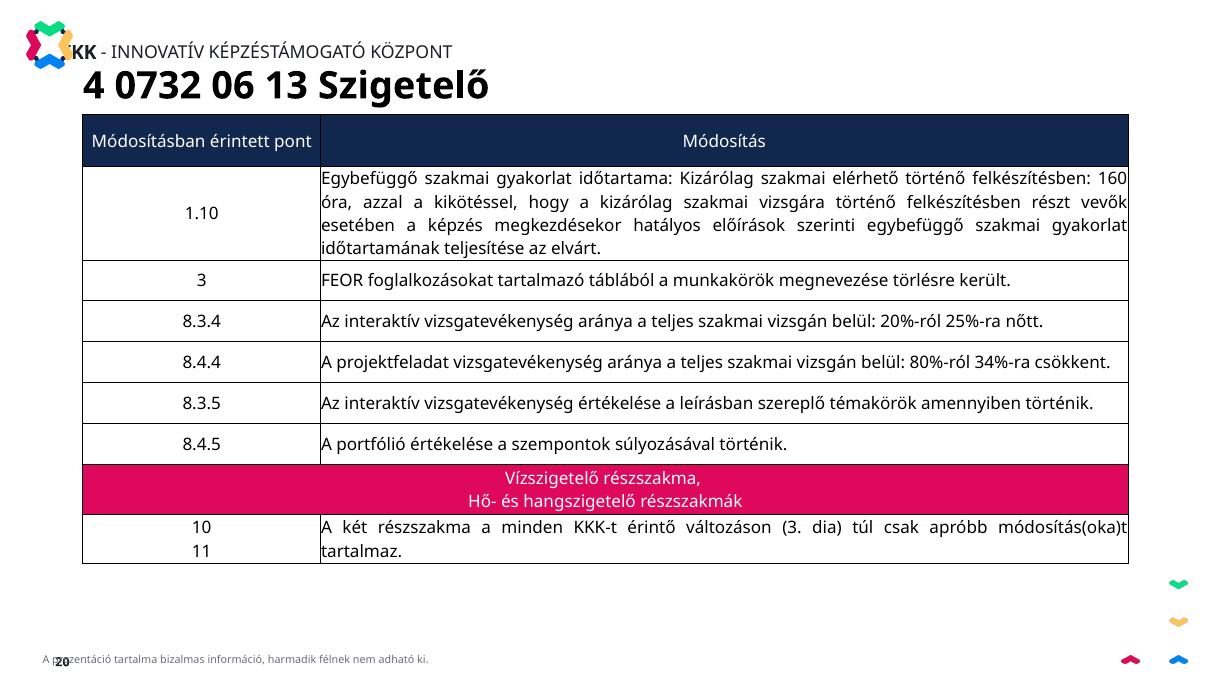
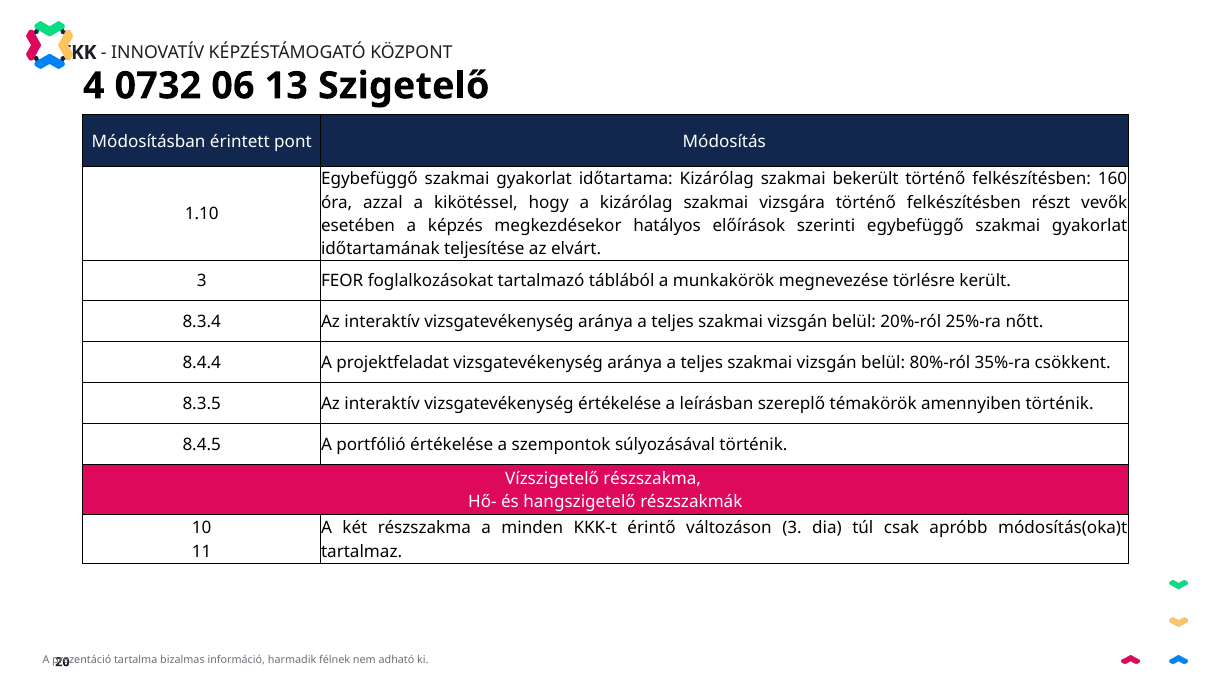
elérhető: elérhető -> bekerült (866, 179)
34%-ra: 34%-ra -> 35%-ra (1003, 363)
